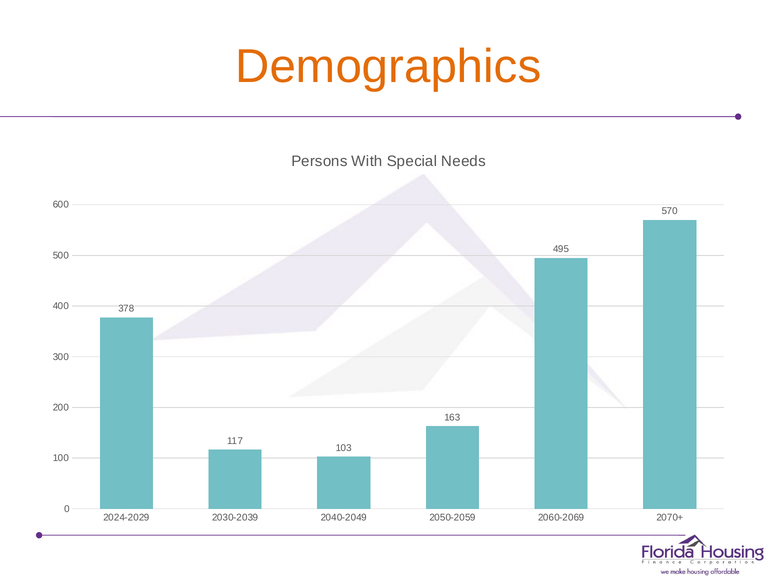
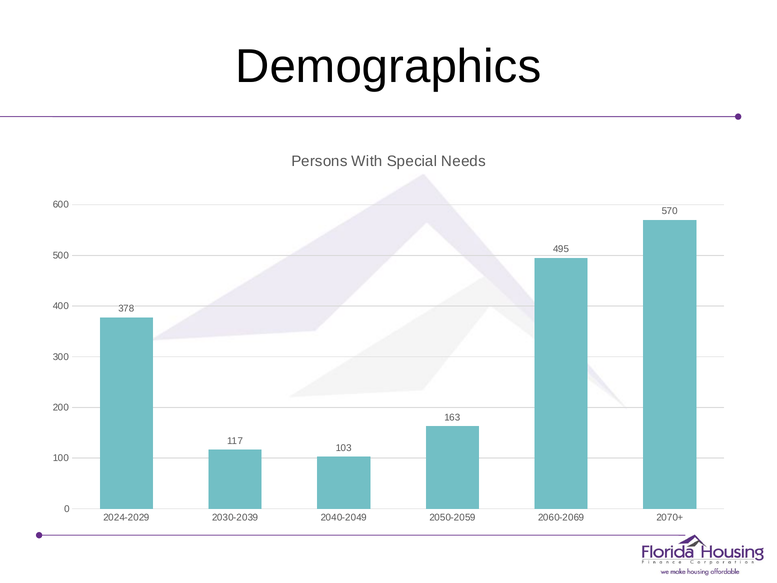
Demographics colour: orange -> black (388, 67)
